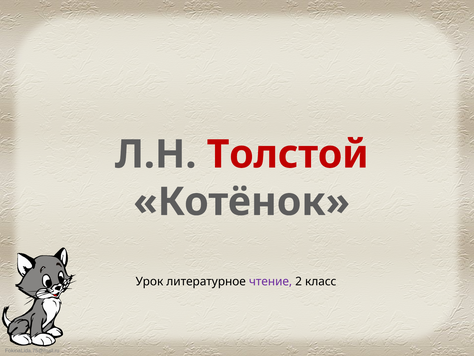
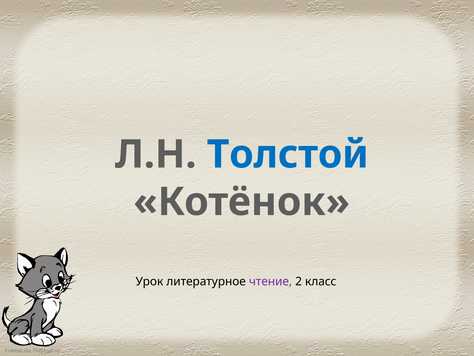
Толстой colour: red -> blue (288, 154)
